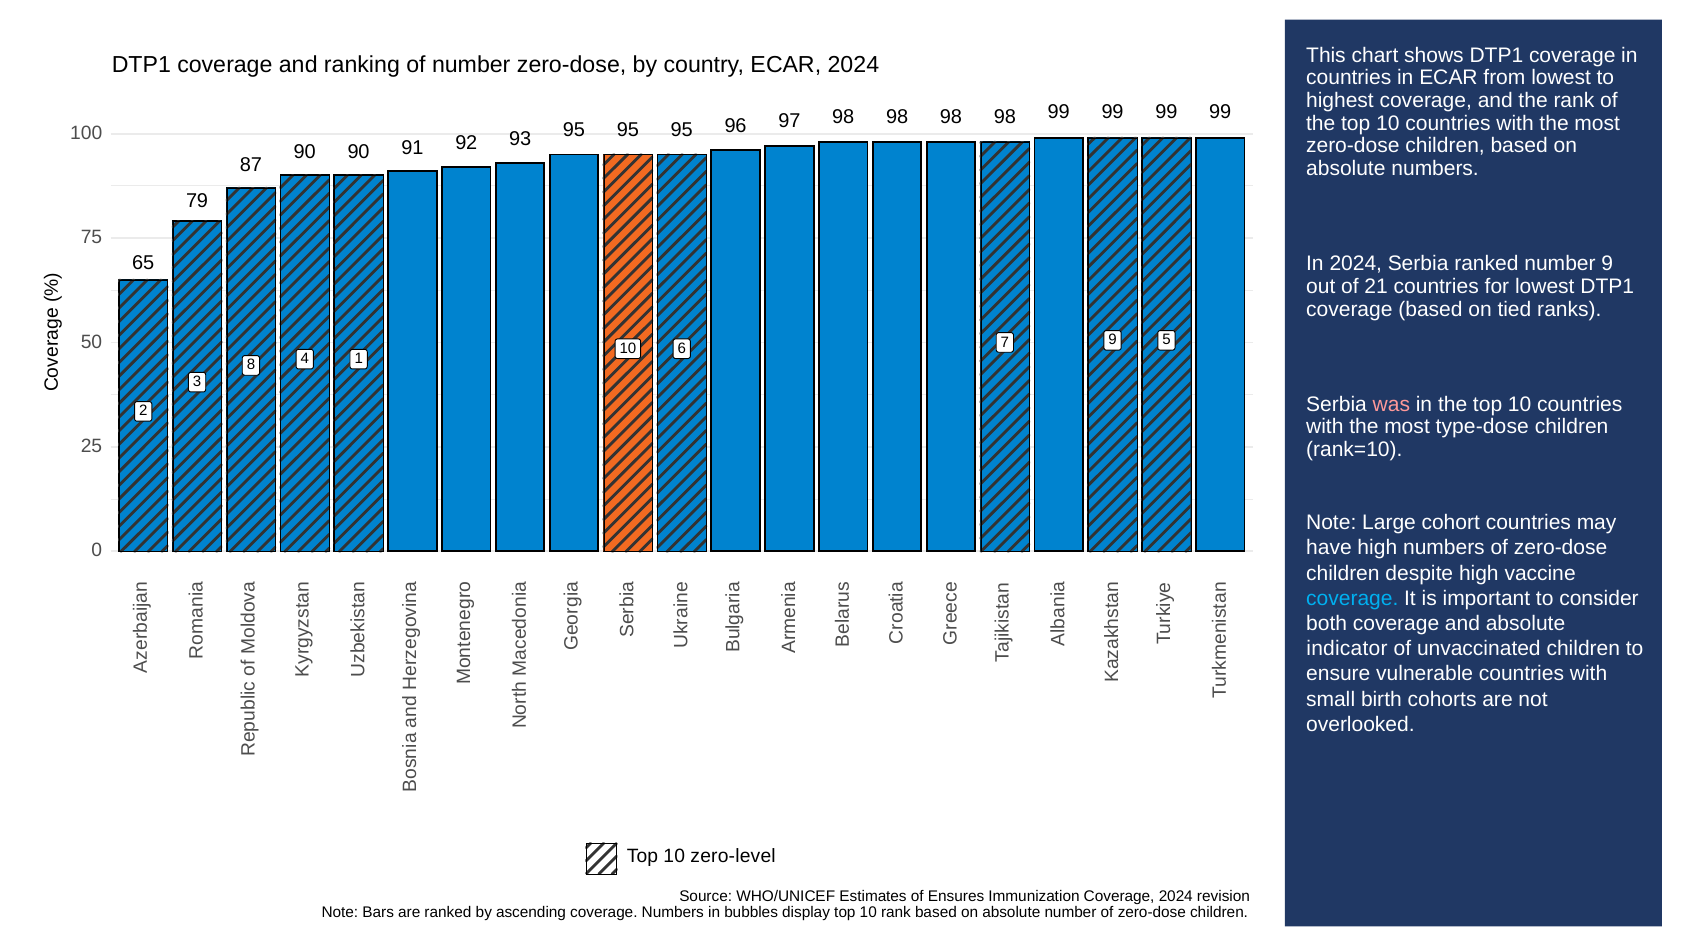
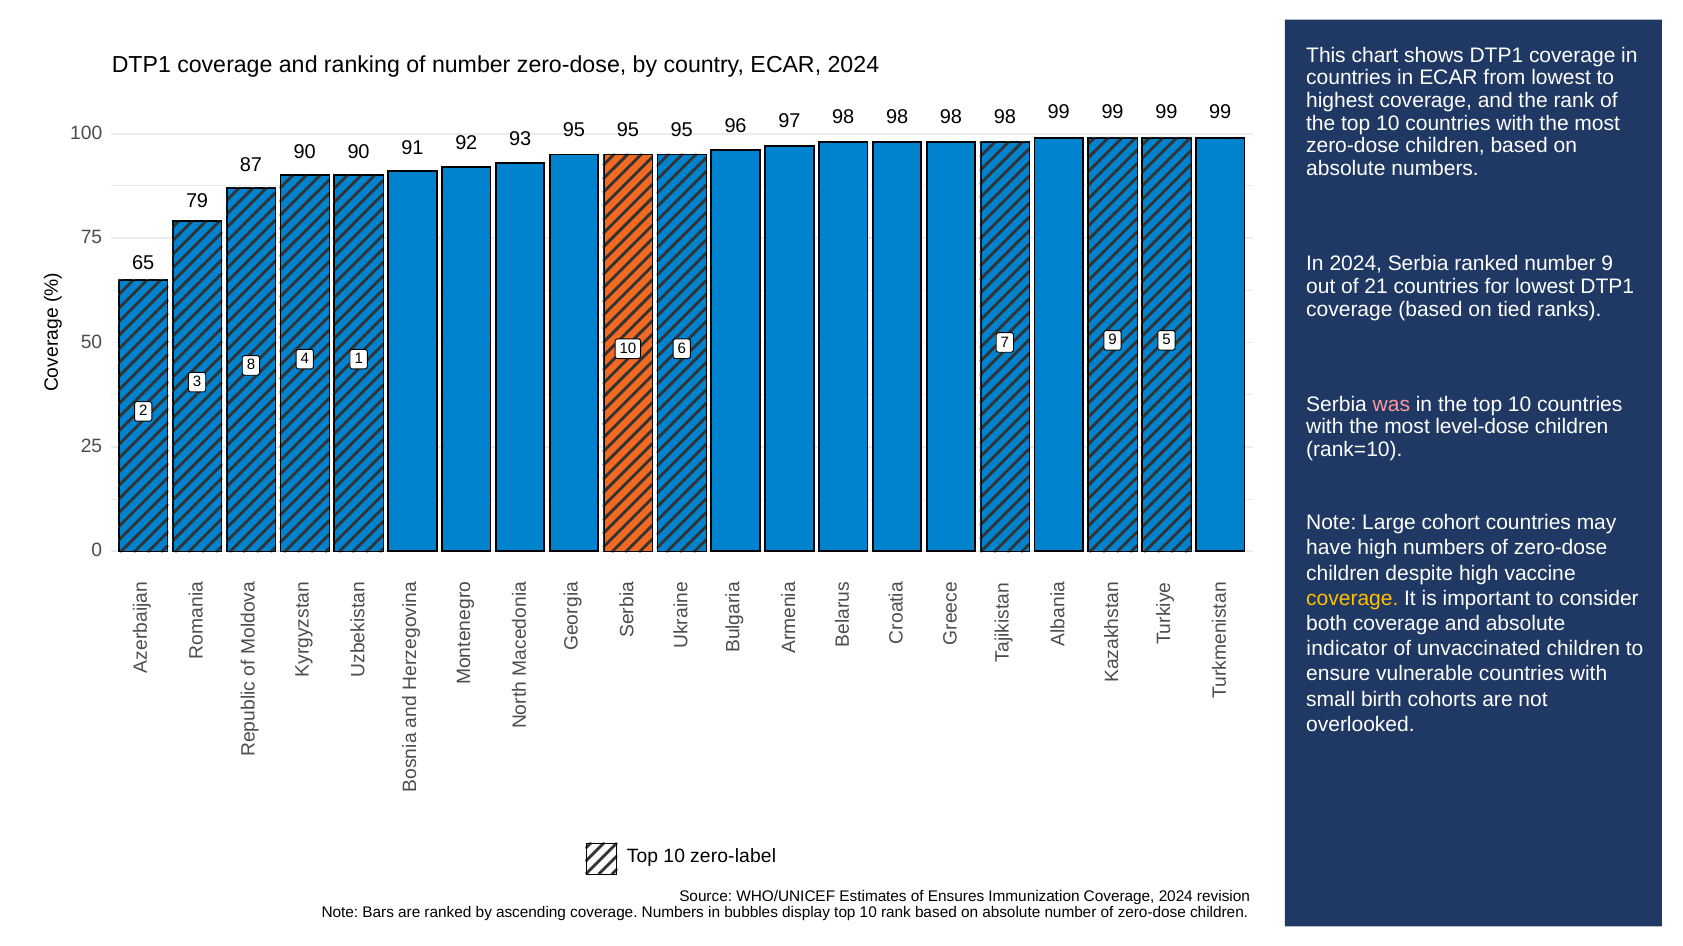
type-dose: type-dose -> level-dose (1482, 427)
coverage colour: light blue -> yellow (1352, 599)
zero-level: zero-level -> zero-label (733, 857)
